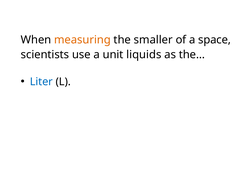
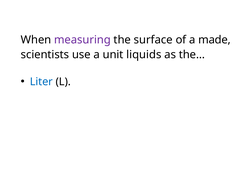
measuring colour: orange -> purple (82, 40)
smaller: smaller -> surface (153, 40)
space: space -> made (215, 40)
